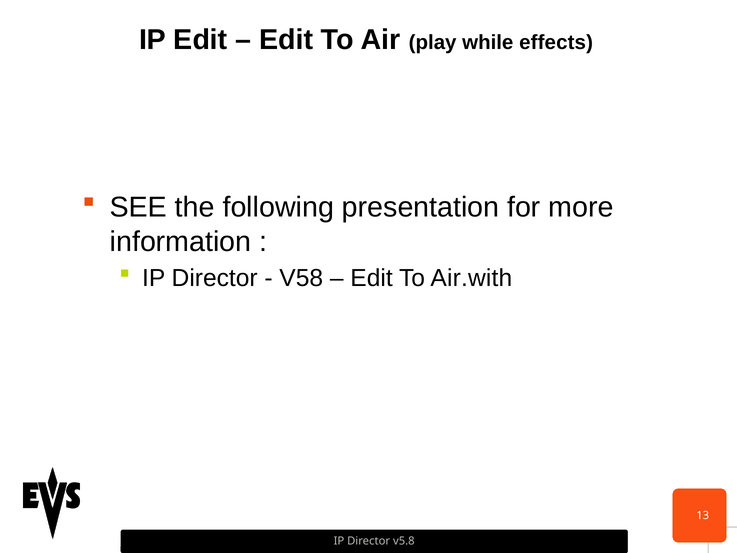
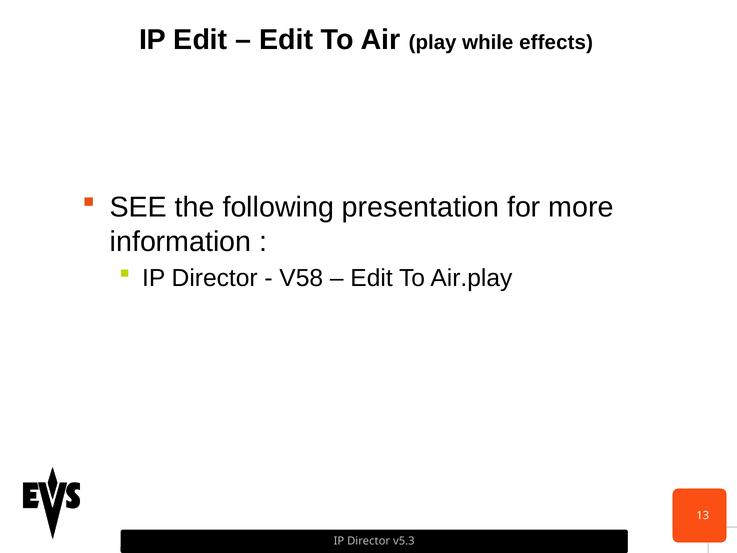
Air.with: Air.with -> Air.play (471, 278)
v5.8: v5.8 -> v5.3 (404, 541)
